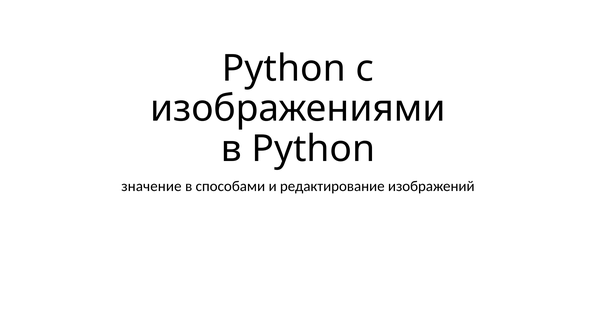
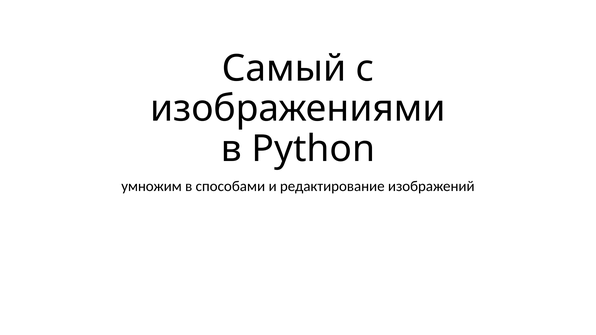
Python: Python -> Самый (284, 69)
значение: значение -> умножим (152, 186)
